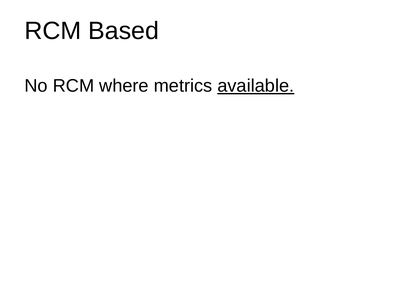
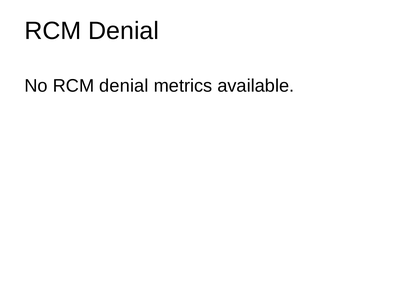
Based: Based -> Denial (124, 31)
No RCM where: where -> denial (124, 86)
available underline: present -> none (256, 86)
